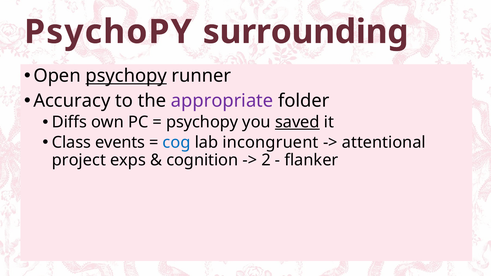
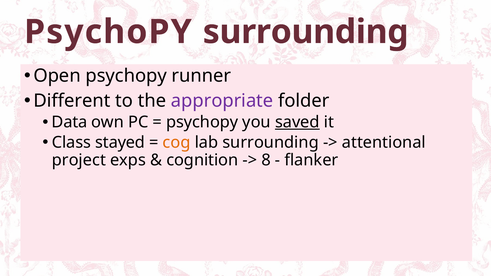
psychopy underline: present -> none (126, 76)
Accuracy: Accuracy -> Different (72, 101)
Diffs: Diffs -> Data (69, 122)
events: events -> stayed (120, 143)
cog colour: blue -> orange (177, 143)
lab incongruent: incongruent -> surrounding (271, 143)
2: 2 -> 8 (266, 160)
